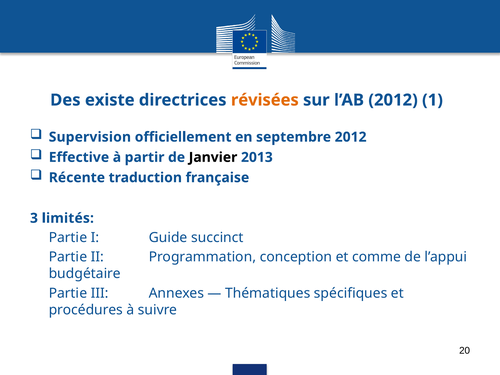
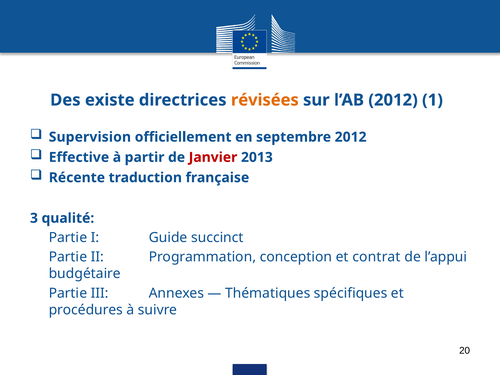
Janvier colour: black -> red (213, 157)
limités: limités -> qualité (68, 218)
comme: comme -> contrat (376, 257)
